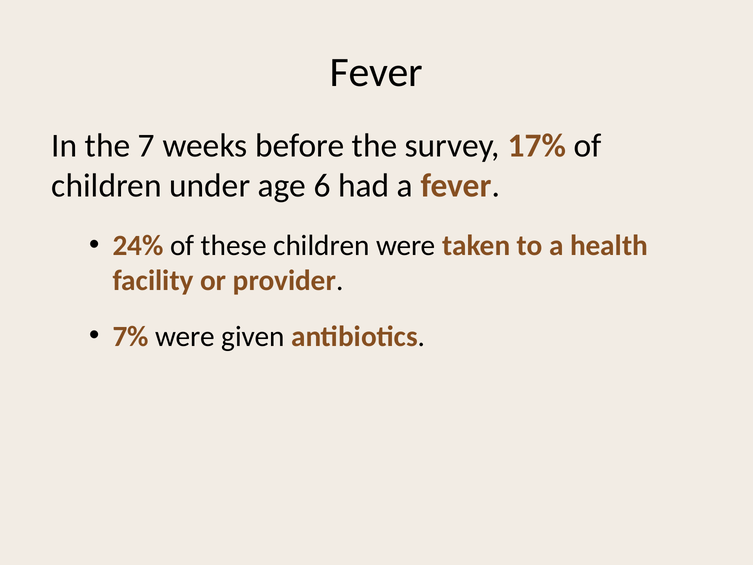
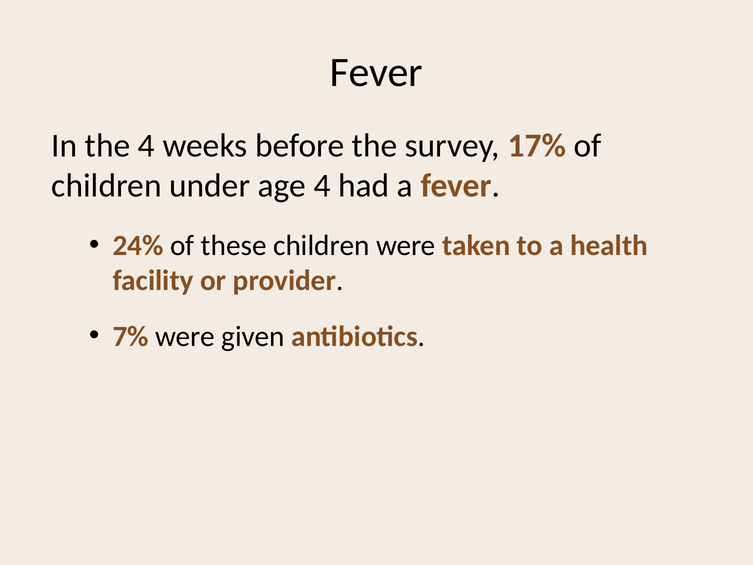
the 7: 7 -> 4 (146, 145)
age 6: 6 -> 4 (322, 186)
